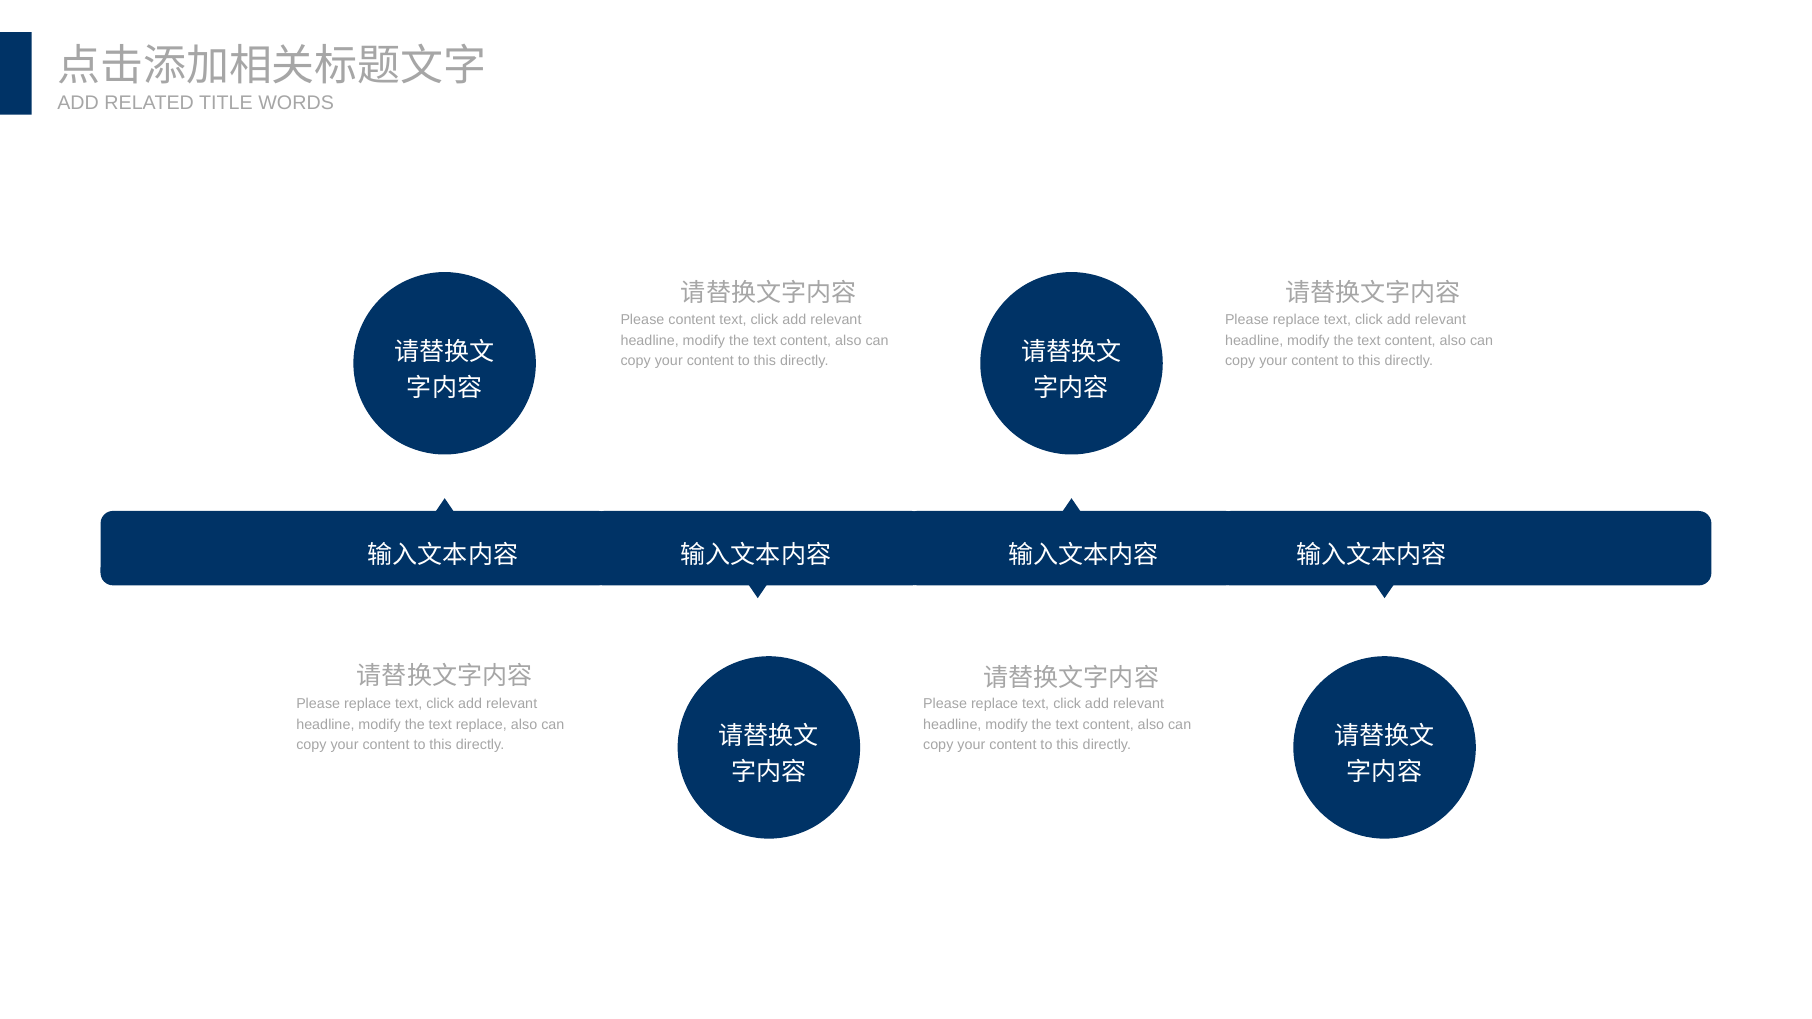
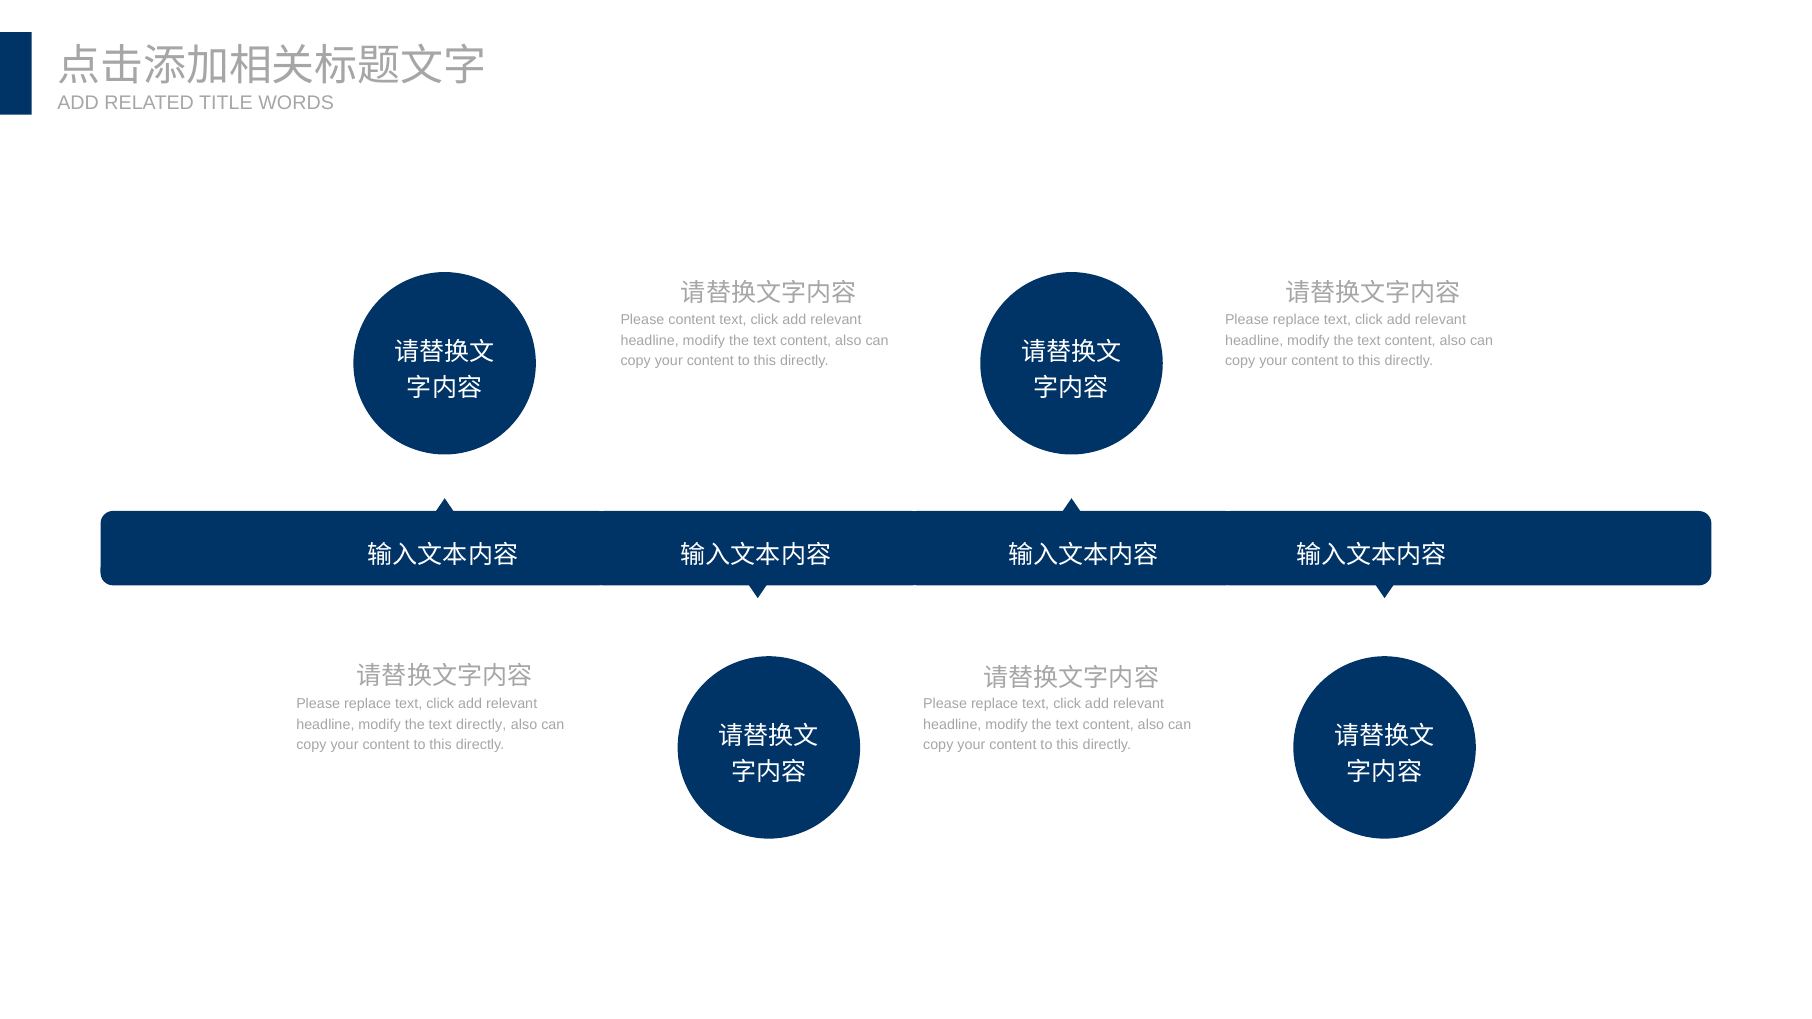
text replace: replace -> directly (481, 725)
